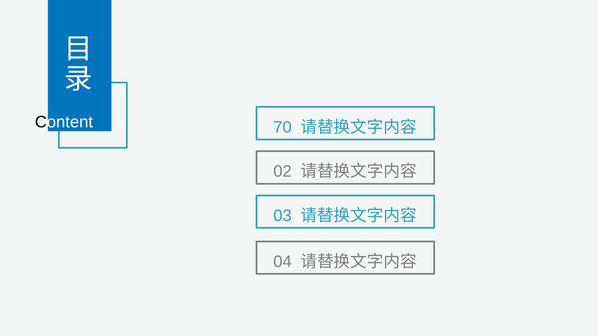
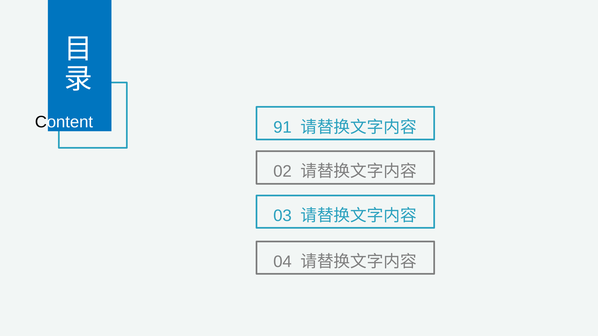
70: 70 -> 91 (283, 127)
